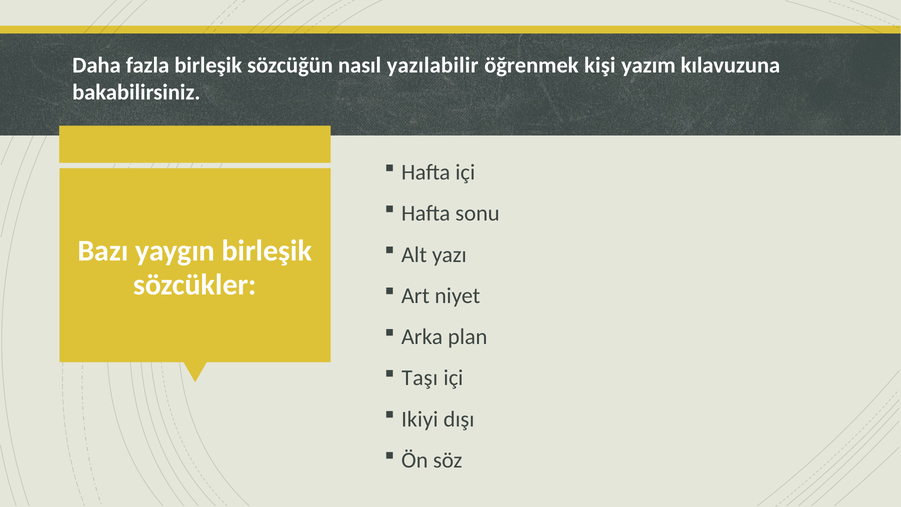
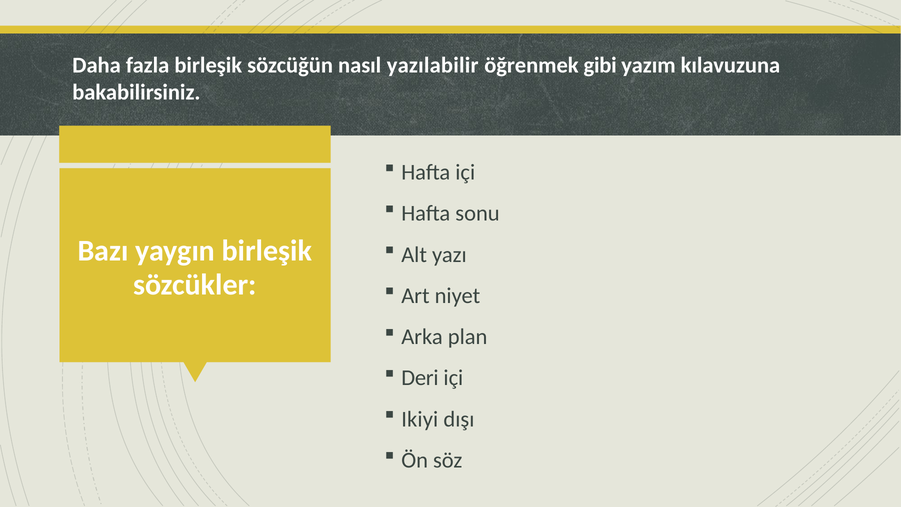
kişi: kişi -> gibi (600, 65)
Taşı: Taşı -> Deri (420, 378)
